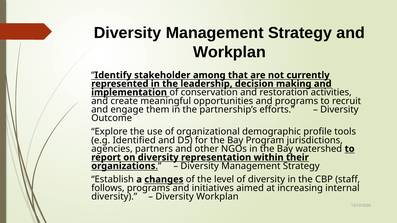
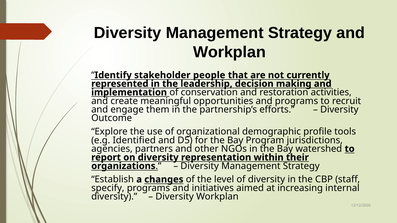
among: among -> people (209, 75)
follows: follows -> specify (108, 188)
